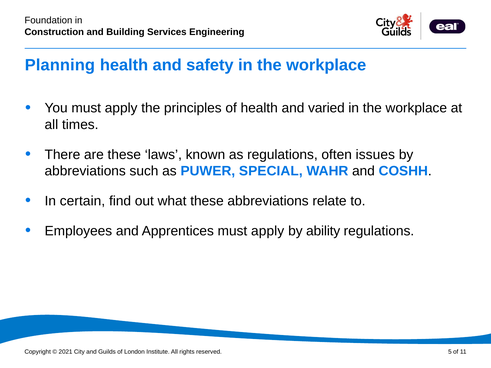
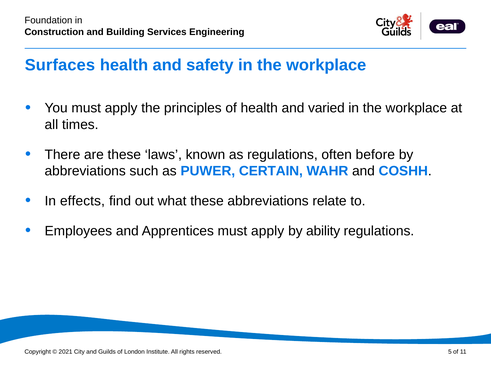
Planning: Planning -> Surfaces (60, 65)
issues: issues -> before (375, 155)
SPECIAL: SPECIAL -> CERTAIN (271, 171)
certain: certain -> effects (82, 201)
